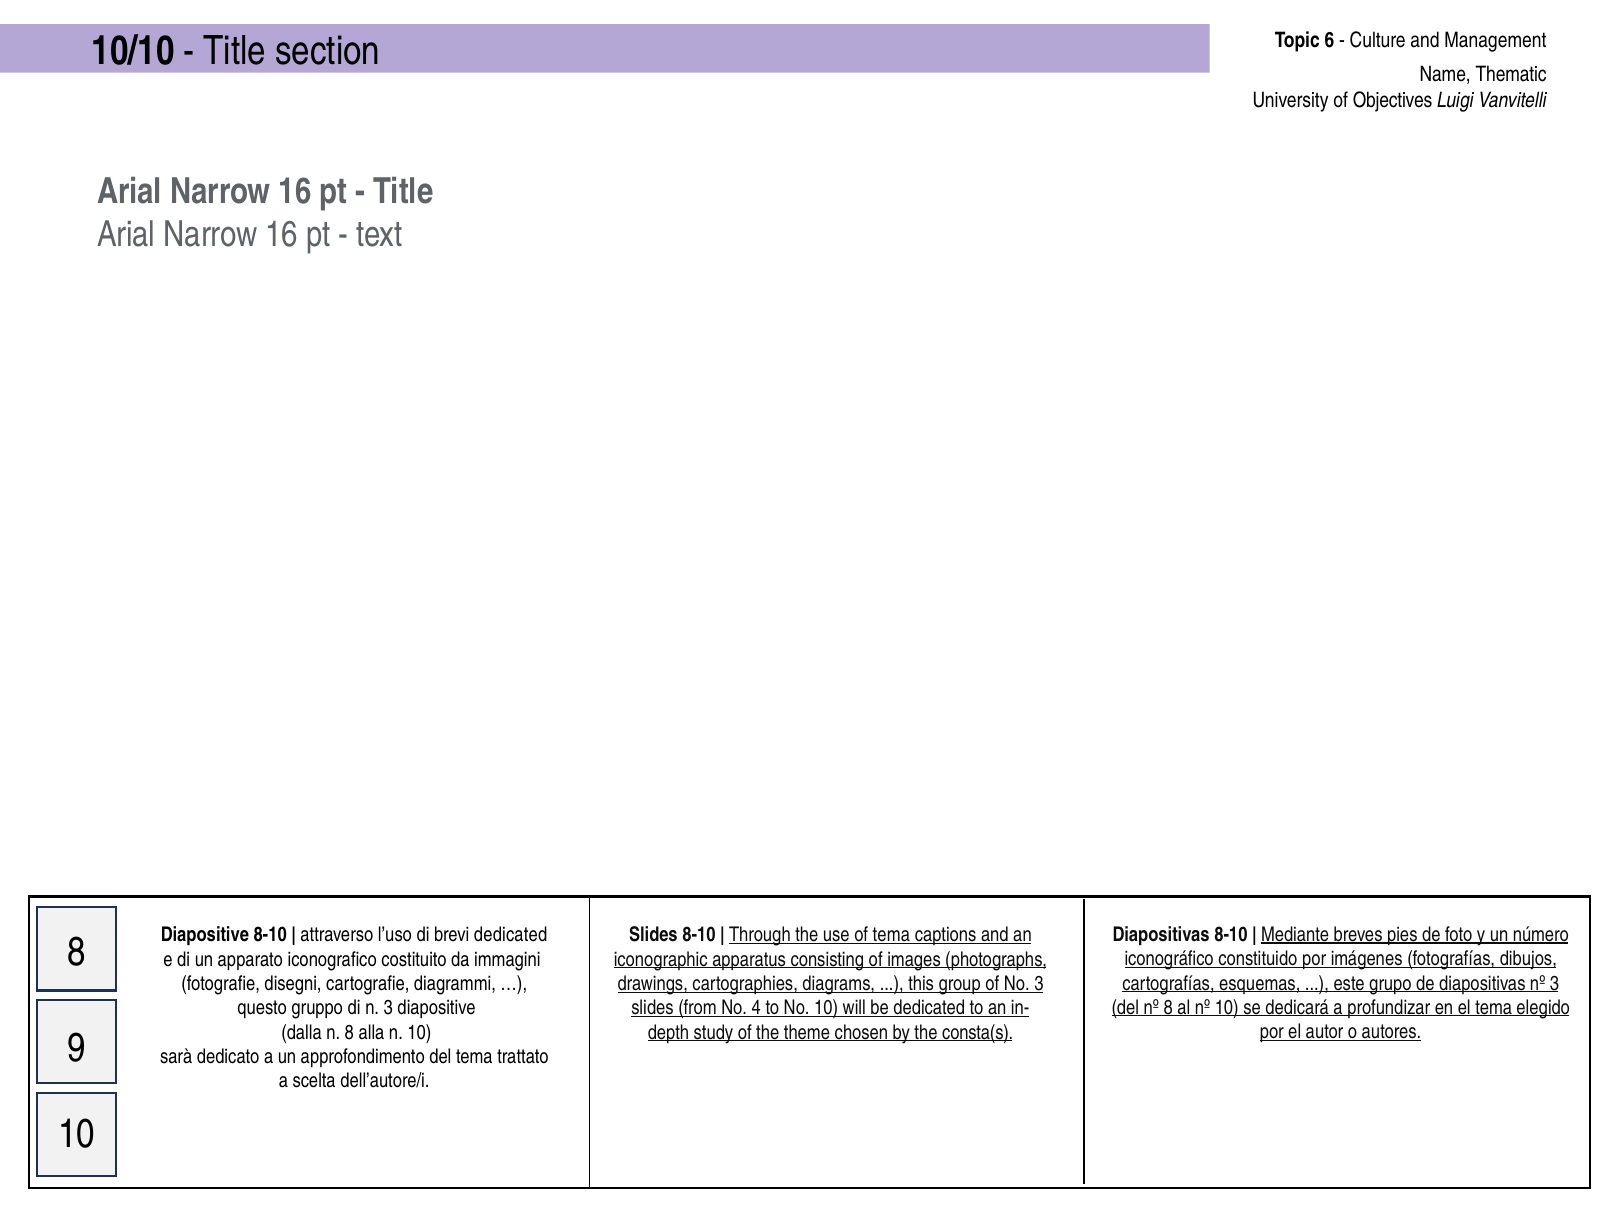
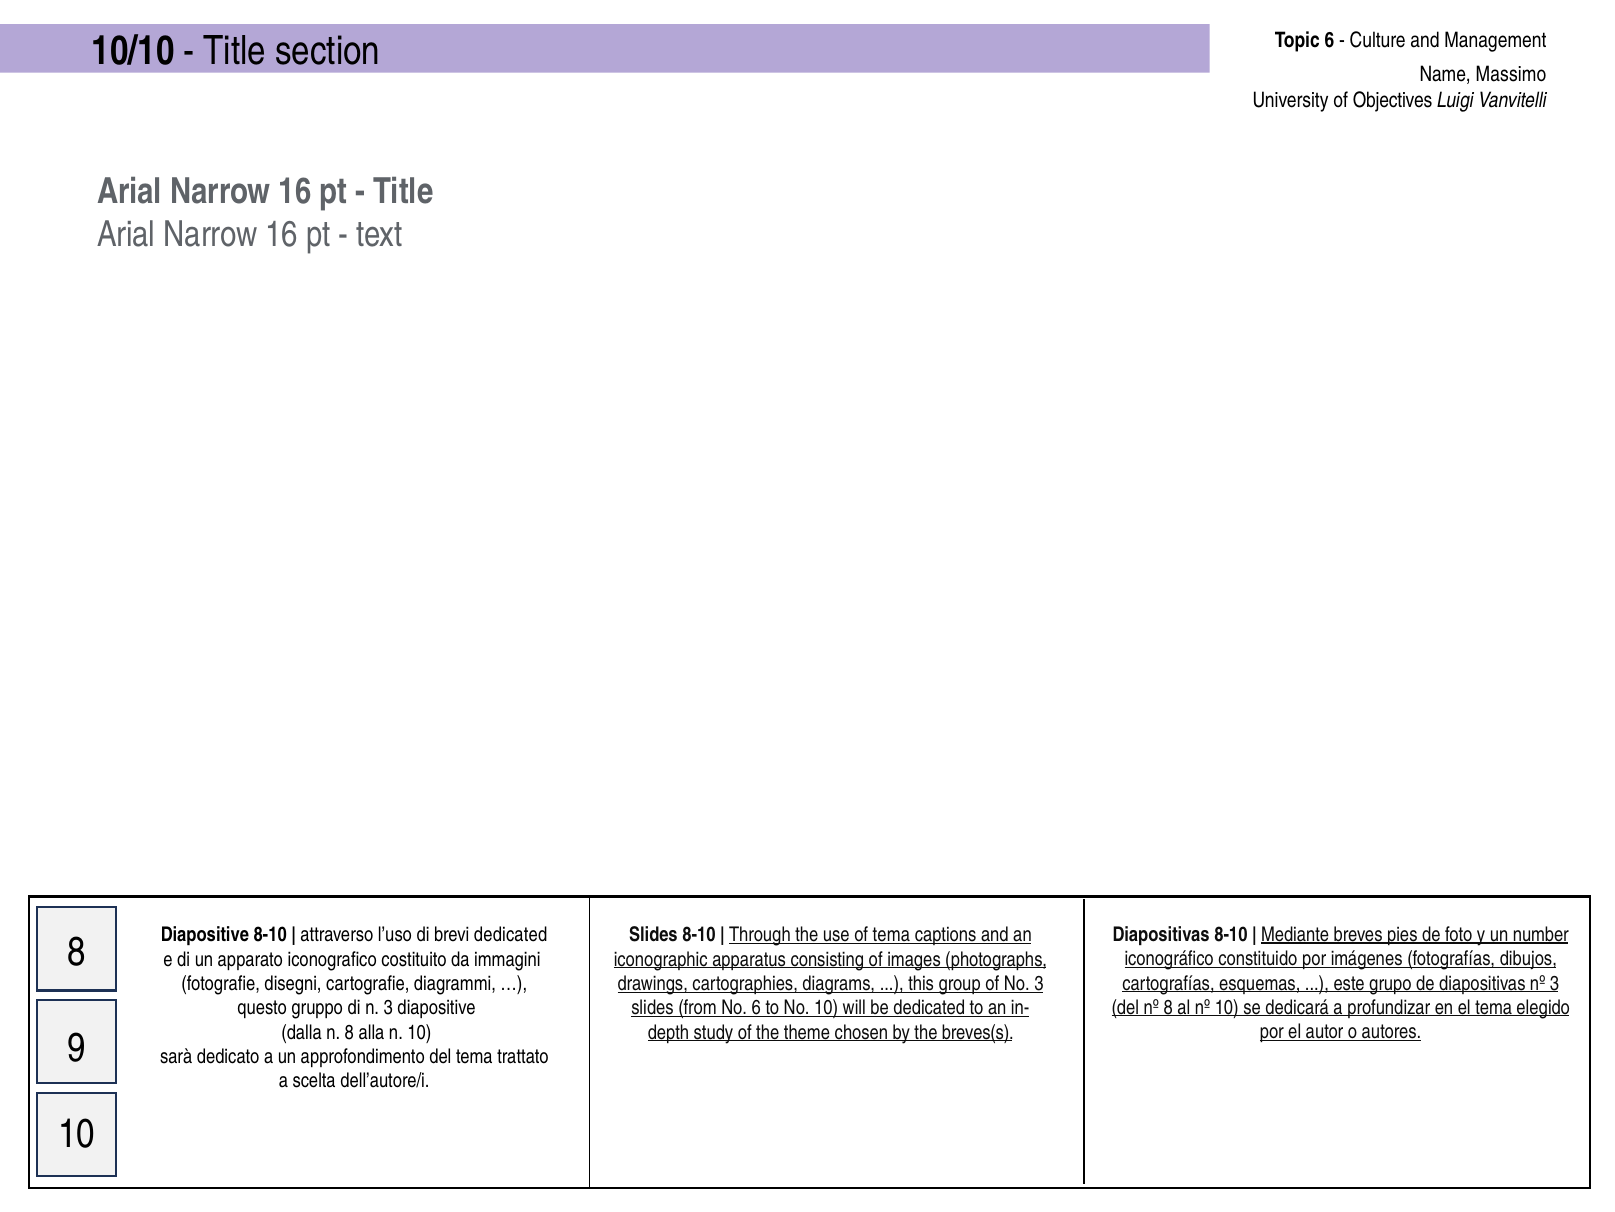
Thematic: Thematic -> Massimo (1511, 74)
número: número -> number (1541, 934)
No 4: 4 -> 6 (756, 1008)
consta(s: consta(s -> breves(s (978, 1032)
